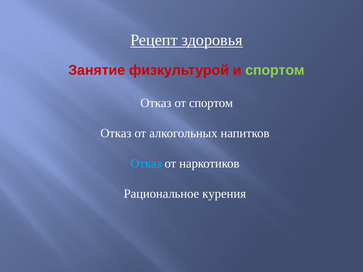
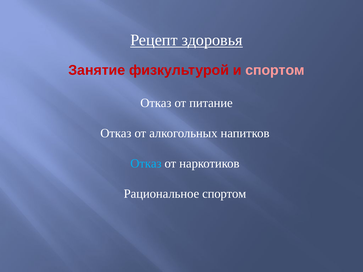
спортом colour: light green -> pink (275, 70)
от спортом: спортом -> питание (211, 103)
Рациональное курения: курения -> спортом (224, 194)
